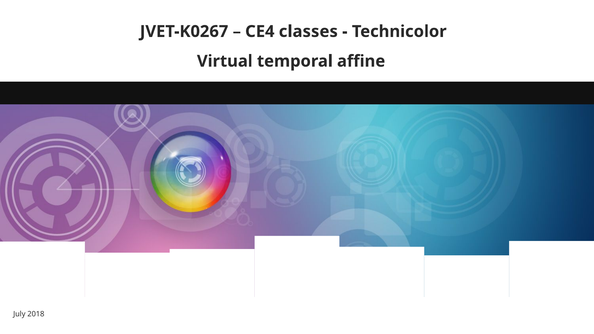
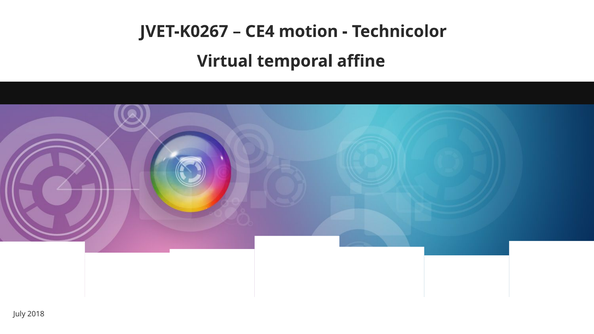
classes: classes -> motion (308, 32)
